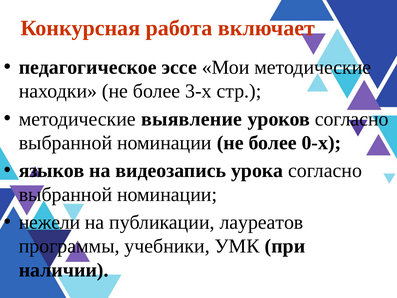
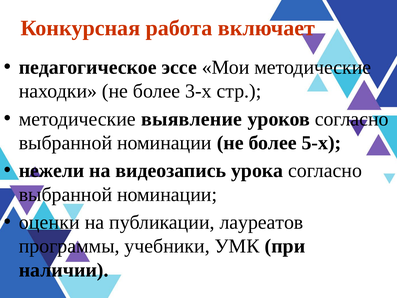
0-х: 0-х -> 5-х (321, 143)
языков: языков -> нежели (52, 170)
нежели: нежели -> оценки (49, 222)
